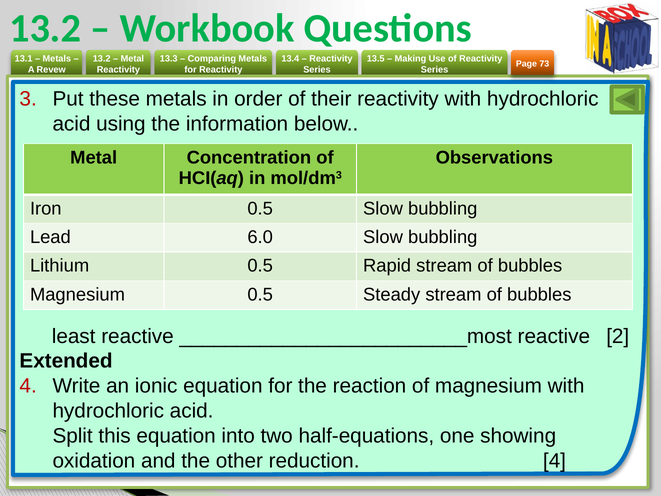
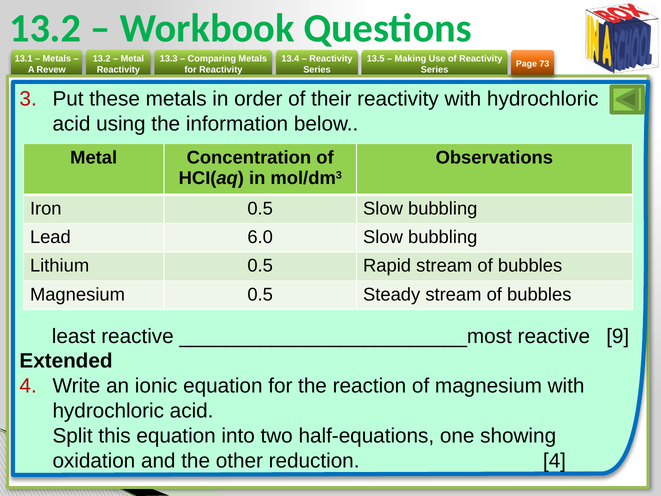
2: 2 -> 9 (618, 336)
